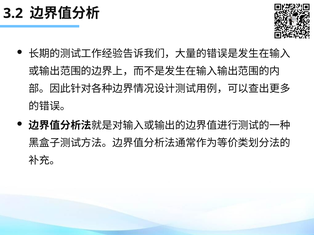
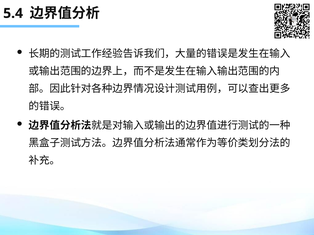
3.2: 3.2 -> 5.4 (13, 13)
